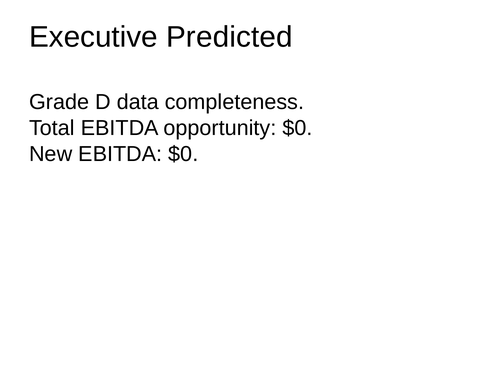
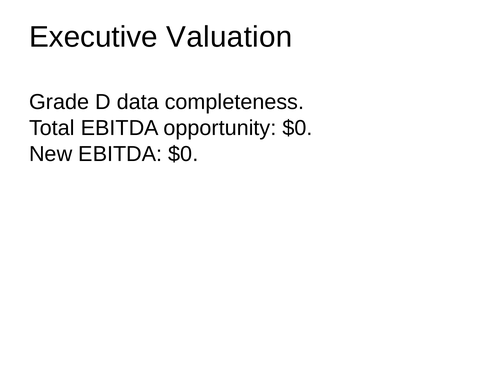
Predicted: Predicted -> Valuation (229, 37)
